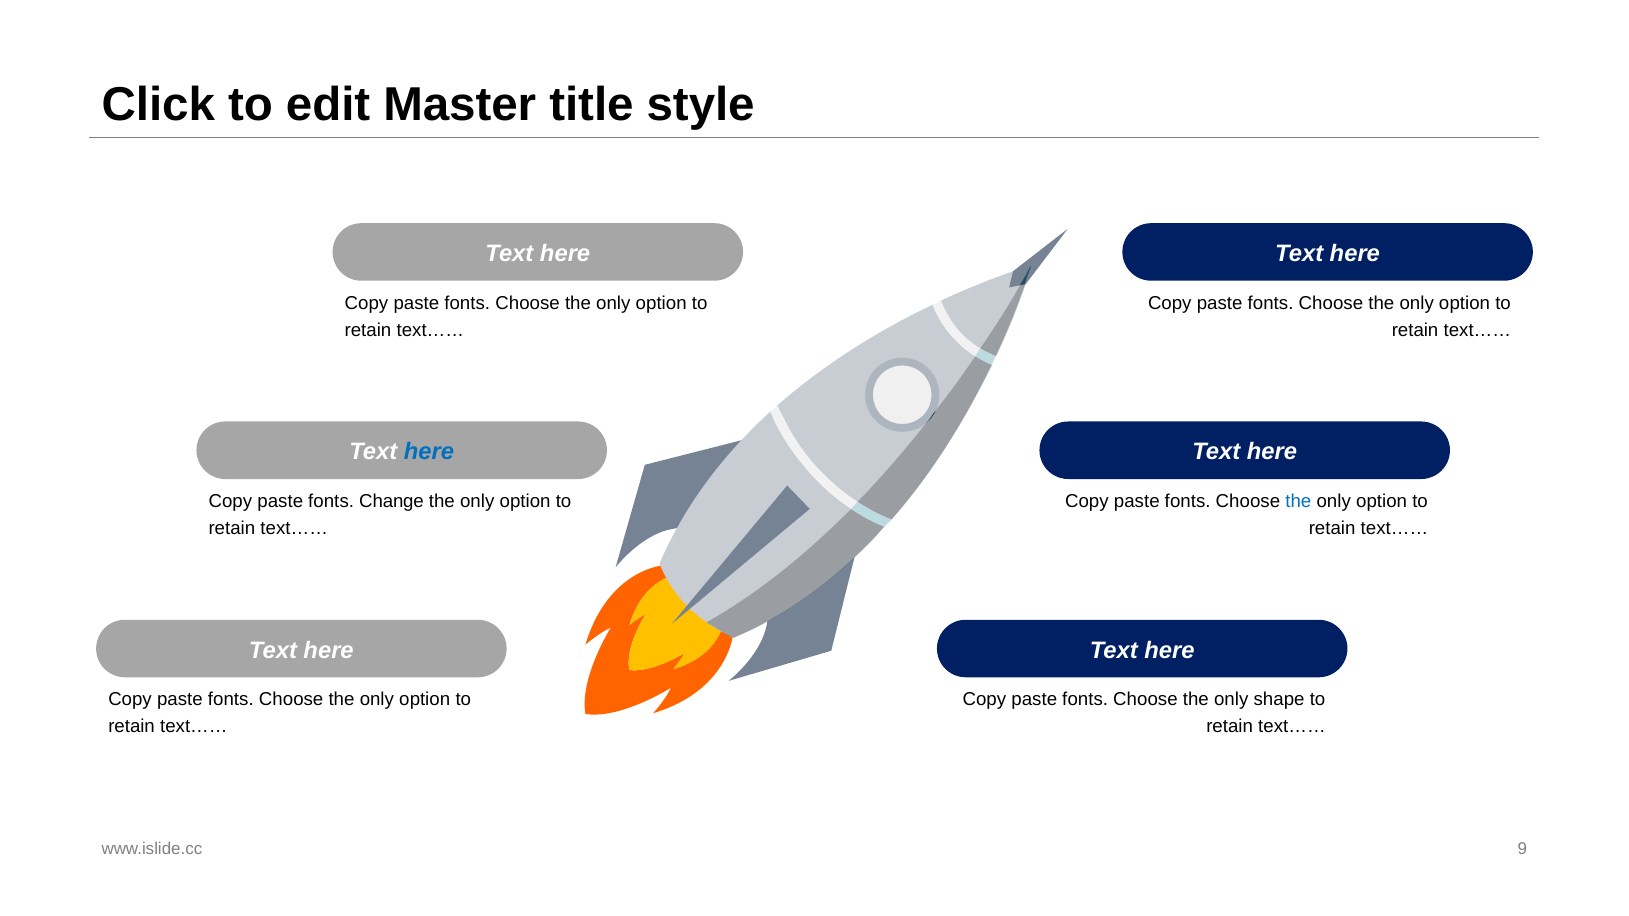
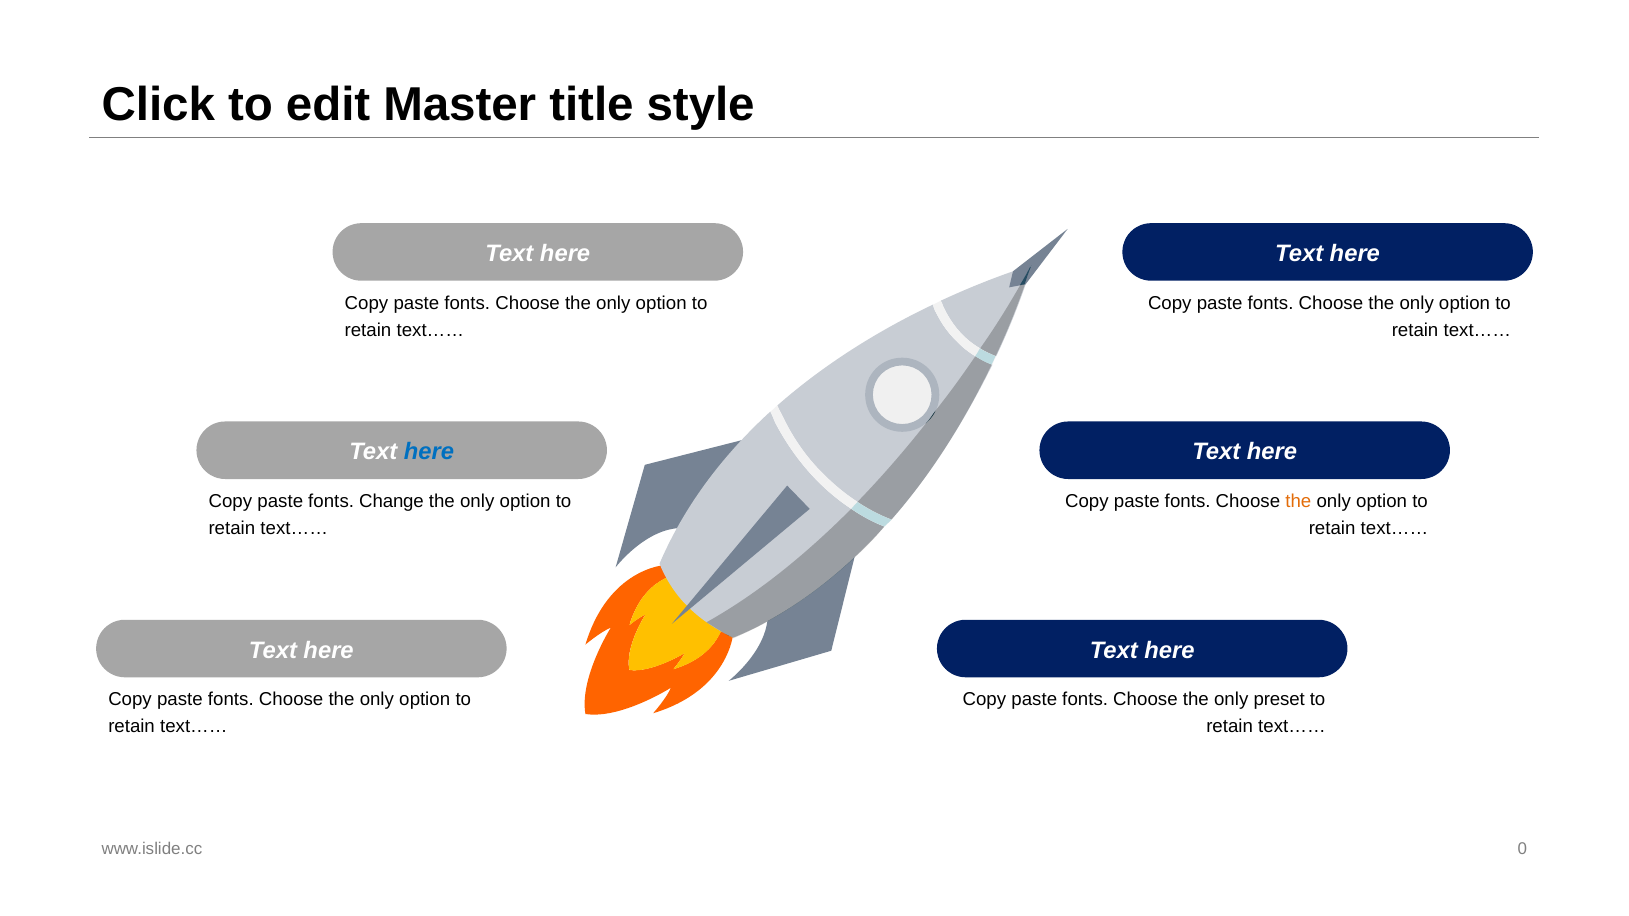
the colour: blue -> orange (1298, 502)
shape: shape -> preset (1279, 700)
9: 9 -> 0 (1522, 849)
